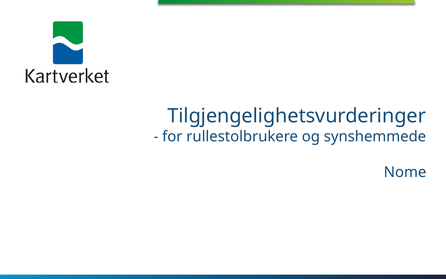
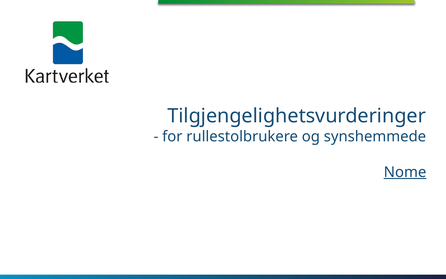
Nome underline: none -> present (405, 172)
